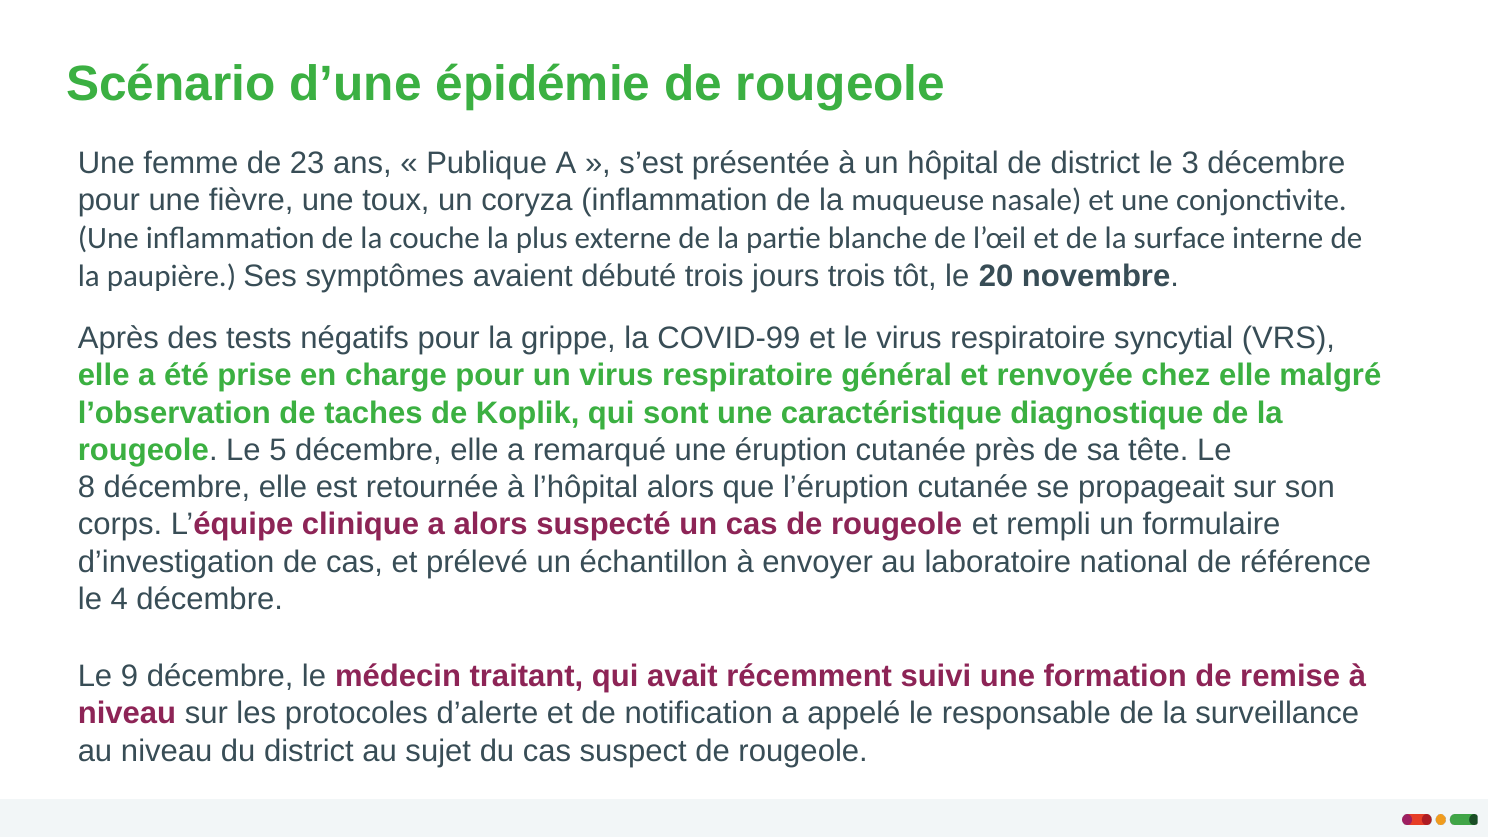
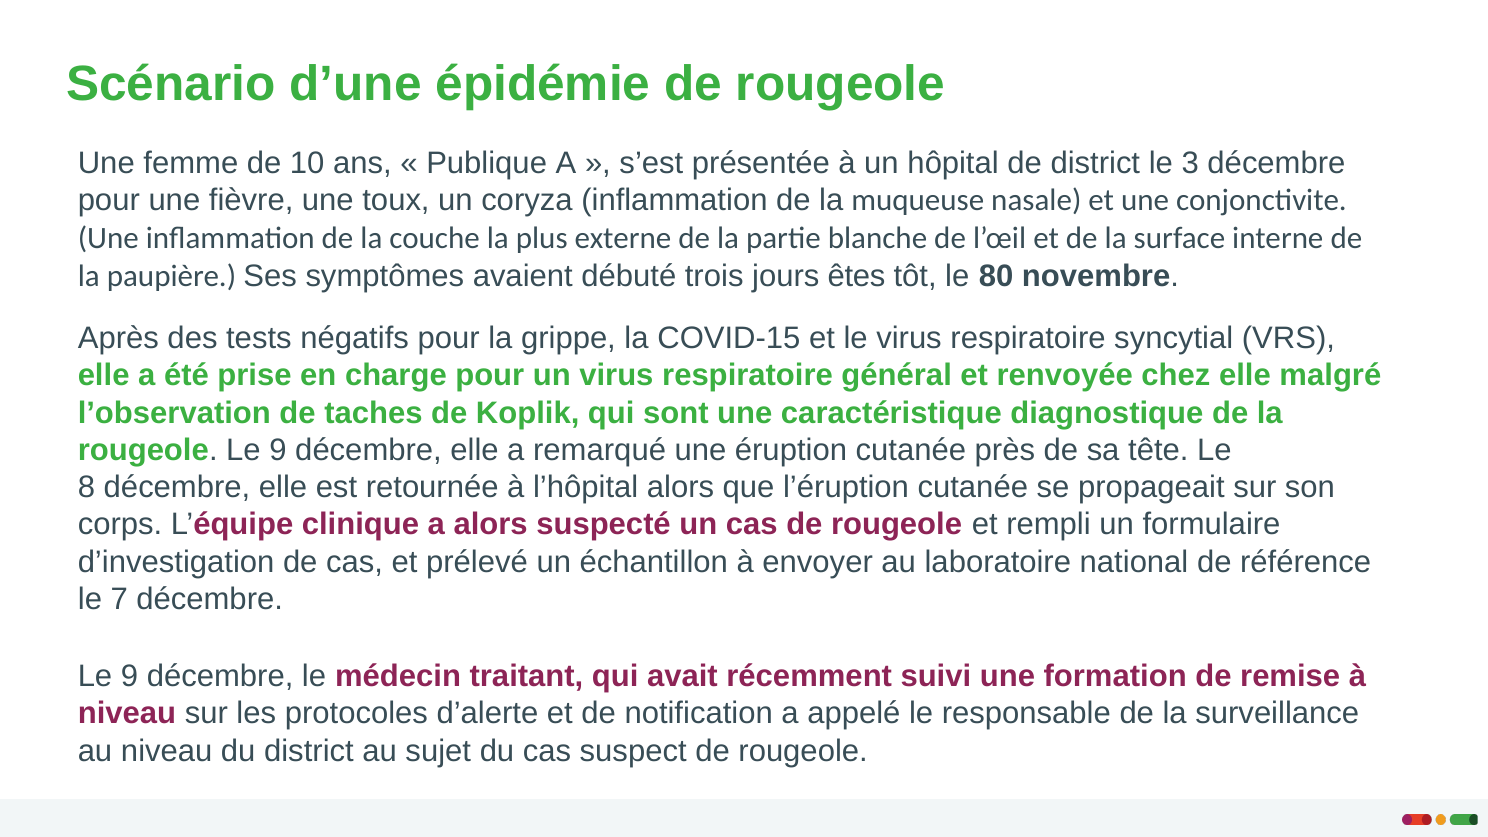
23: 23 -> 10 (307, 163)
jours trois: trois -> êtes (857, 276)
20: 20 -> 80 (996, 276)
COVID-99: COVID-99 -> COVID-15 (729, 338)
rougeole Le 5: 5 -> 9 (278, 450)
4: 4 -> 7 (119, 599)
